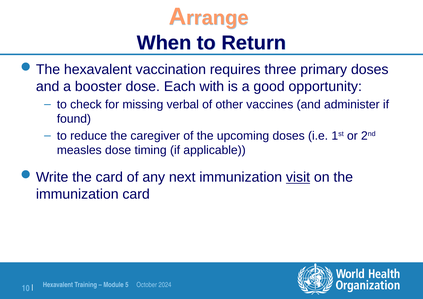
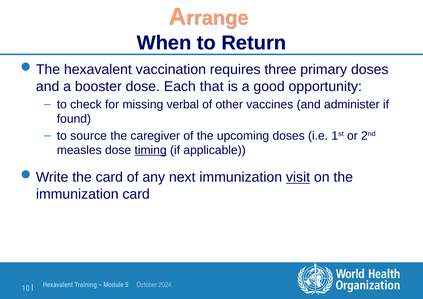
with: with -> that (212, 87)
reduce: reduce -> source (89, 136)
timing underline: none -> present (151, 150)
